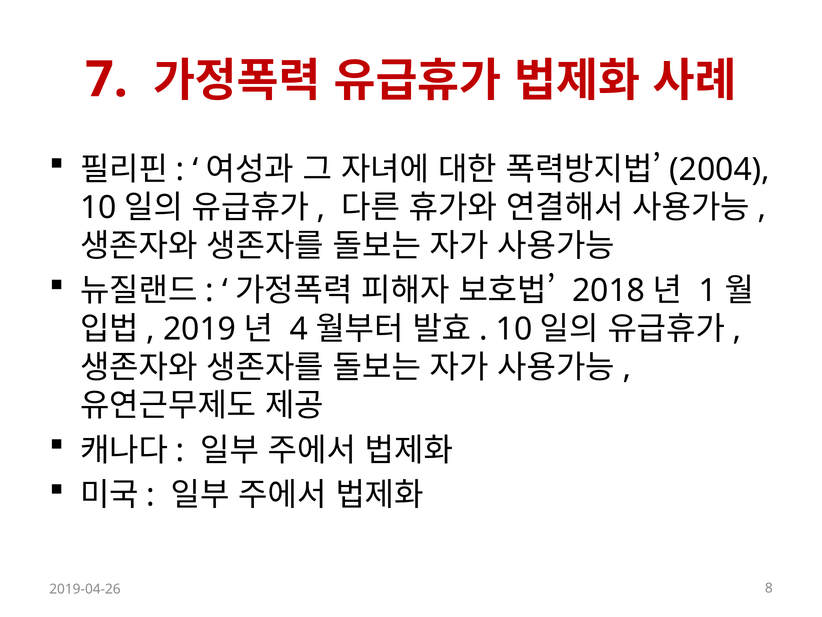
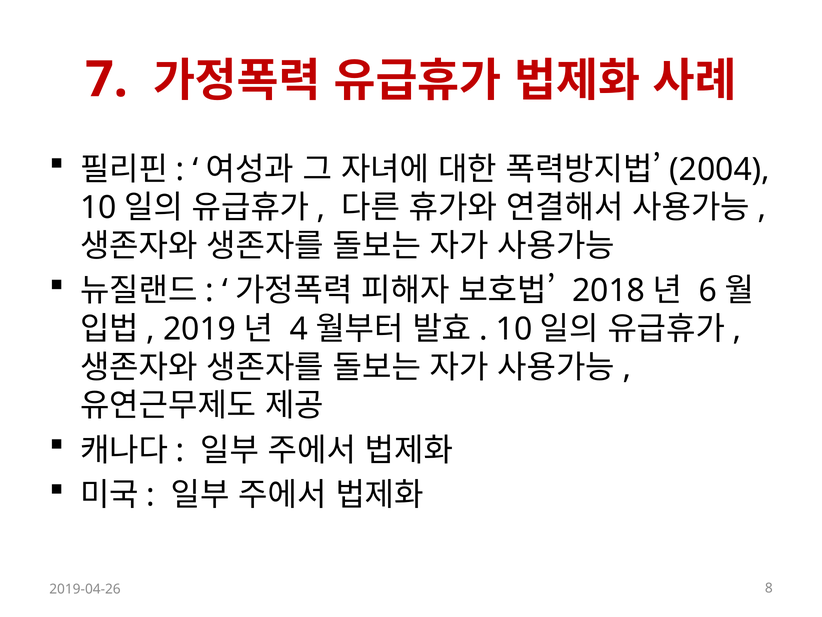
1: 1 -> 6 (708, 291)
